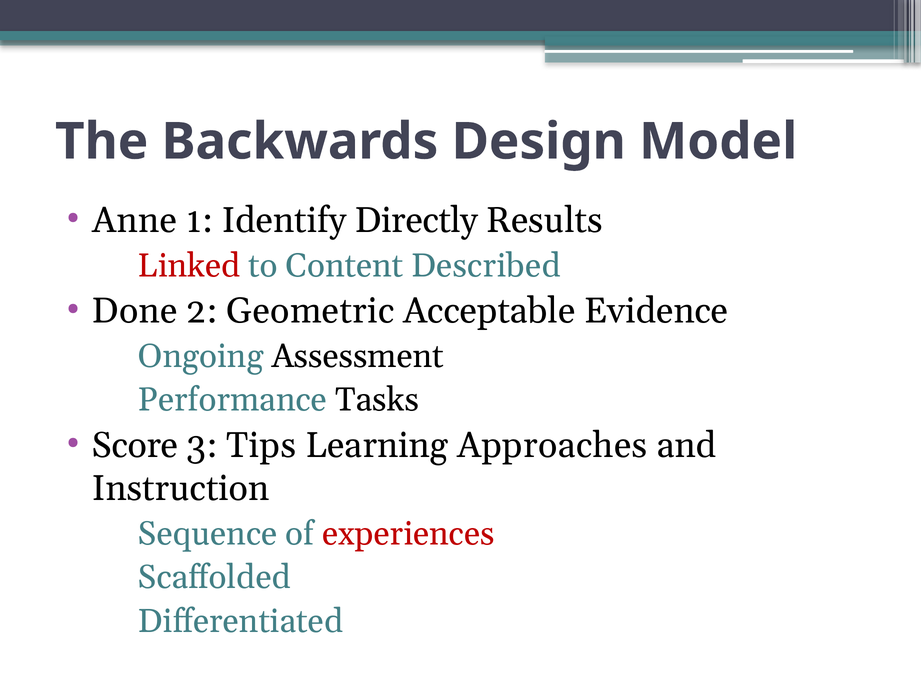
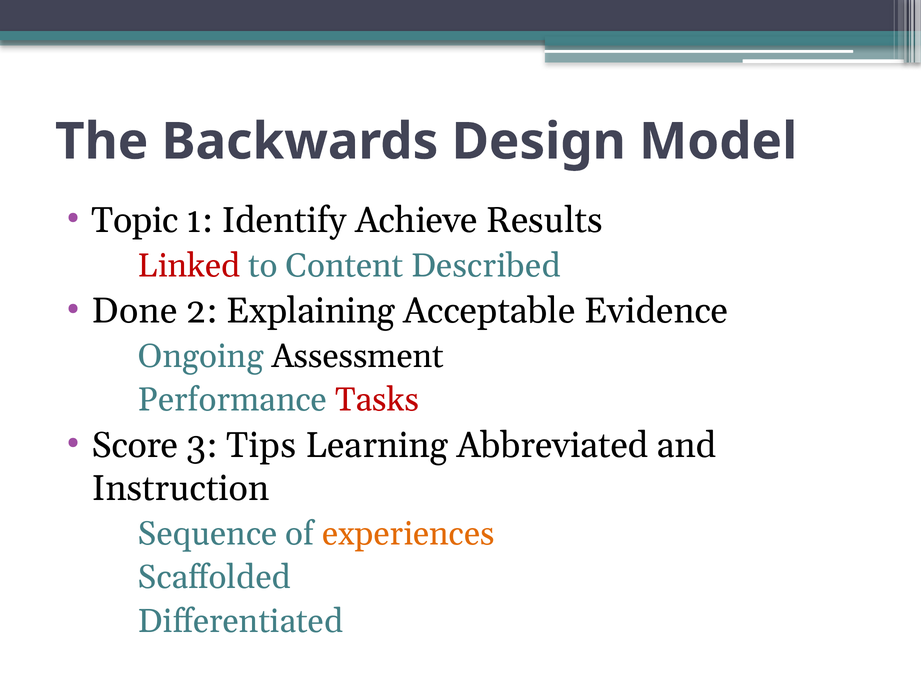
Anne: Anne -> Topic (135, 220)
Directly: Directly -> Achieve (416, 220)
Geometric: Geometric -> Explaining (311, 311)
Tasks colour: black -> red (377, 400)
Approaches: Approaches -> Abbreviated (553, 445)
experiences colour: red -> orange (408, 533)
